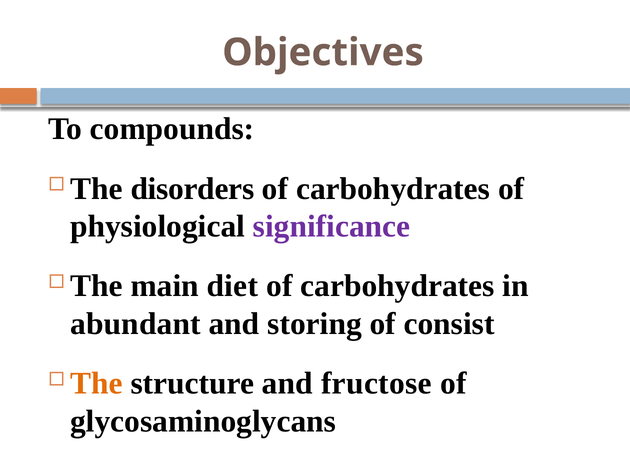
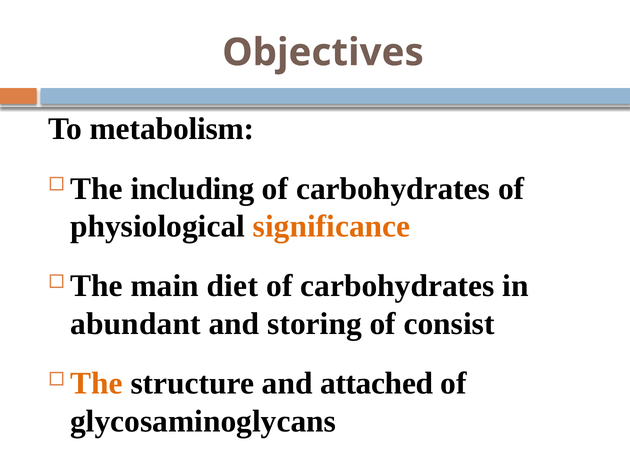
compounds: compounds -> metabolism (172, 129)
disorders: disorders -> including (192, 189)
significance colour: purple -> orange (332, 227)
fructose: fructose -> attached (377, 384)
